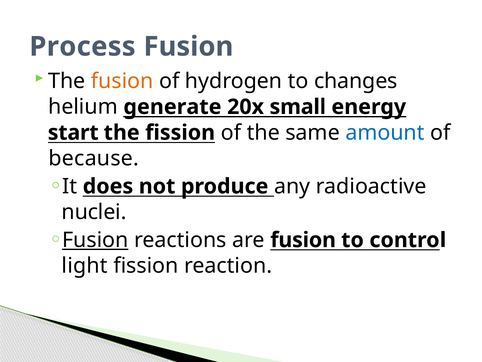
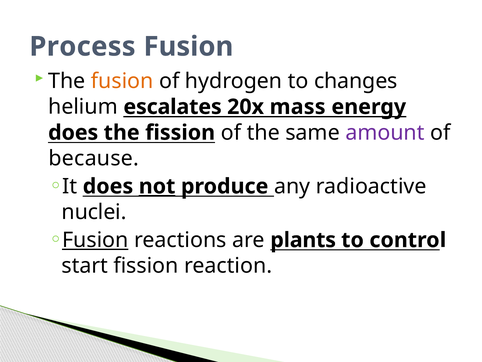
generate: generate -> escalates (173, 107)
small: small -> mass (298, 107)
start: start -> does (73, 132)
amount colour: blue -> purple (385, 132)
not underline: none -> present (157, 186)
are fusion: fusion -> plants (303, 240)
light: light -> start (85, 265)
